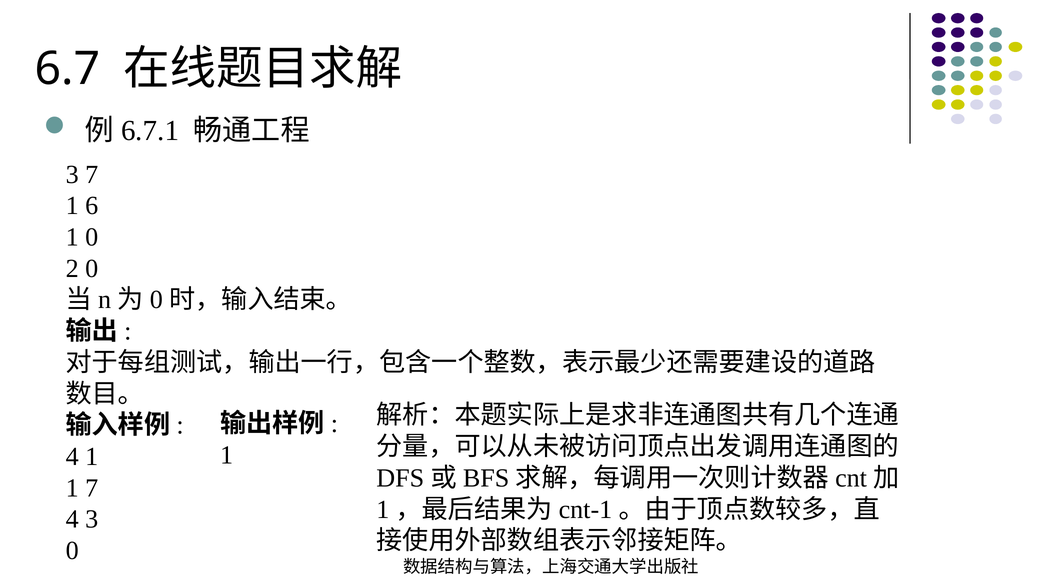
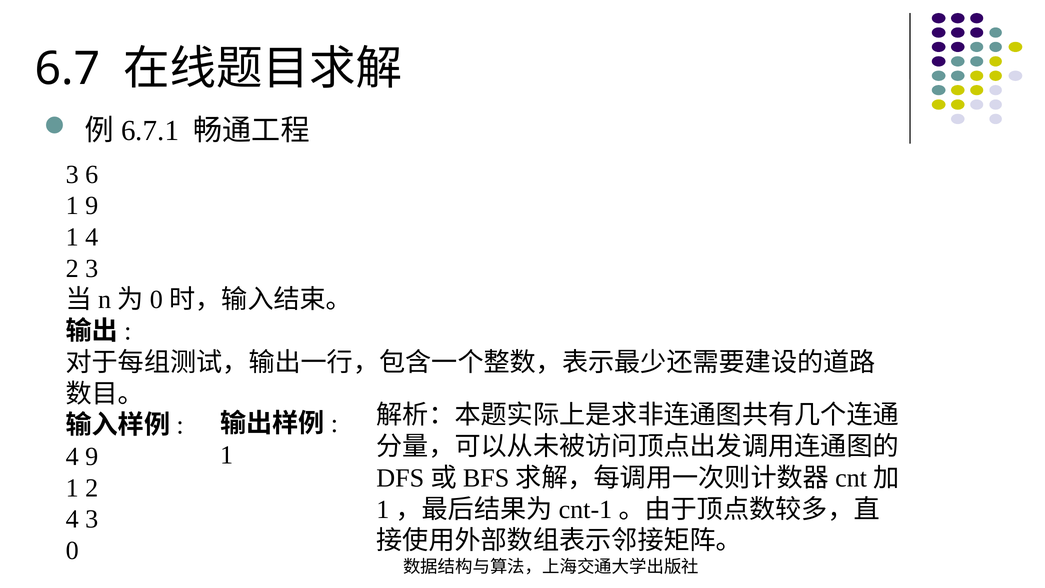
3 7: 7 -> 6 (92, 174)
1 6: 6 -> 9 (92, 206)
1 0: 0 -> 4 (92, 237)
2 0: 0 -> 3 (92, 268)
4 1: 1 -> 9 (92, 456)
1 7: 7 -> 2 (92, 488)
